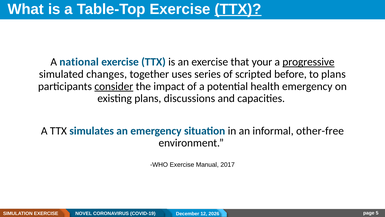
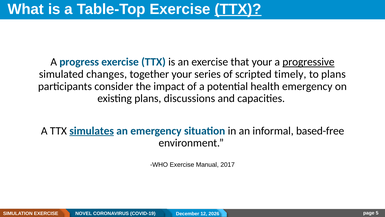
national: national -> progress (79, 62)
together uses: uses -> your (182, 74)
before: before -> timely (290, 74)
consider underline: present -> none (114, 86)
simulates underline: none -> present (92, 131)
other-free: other-free -> based-free (320, 131)
